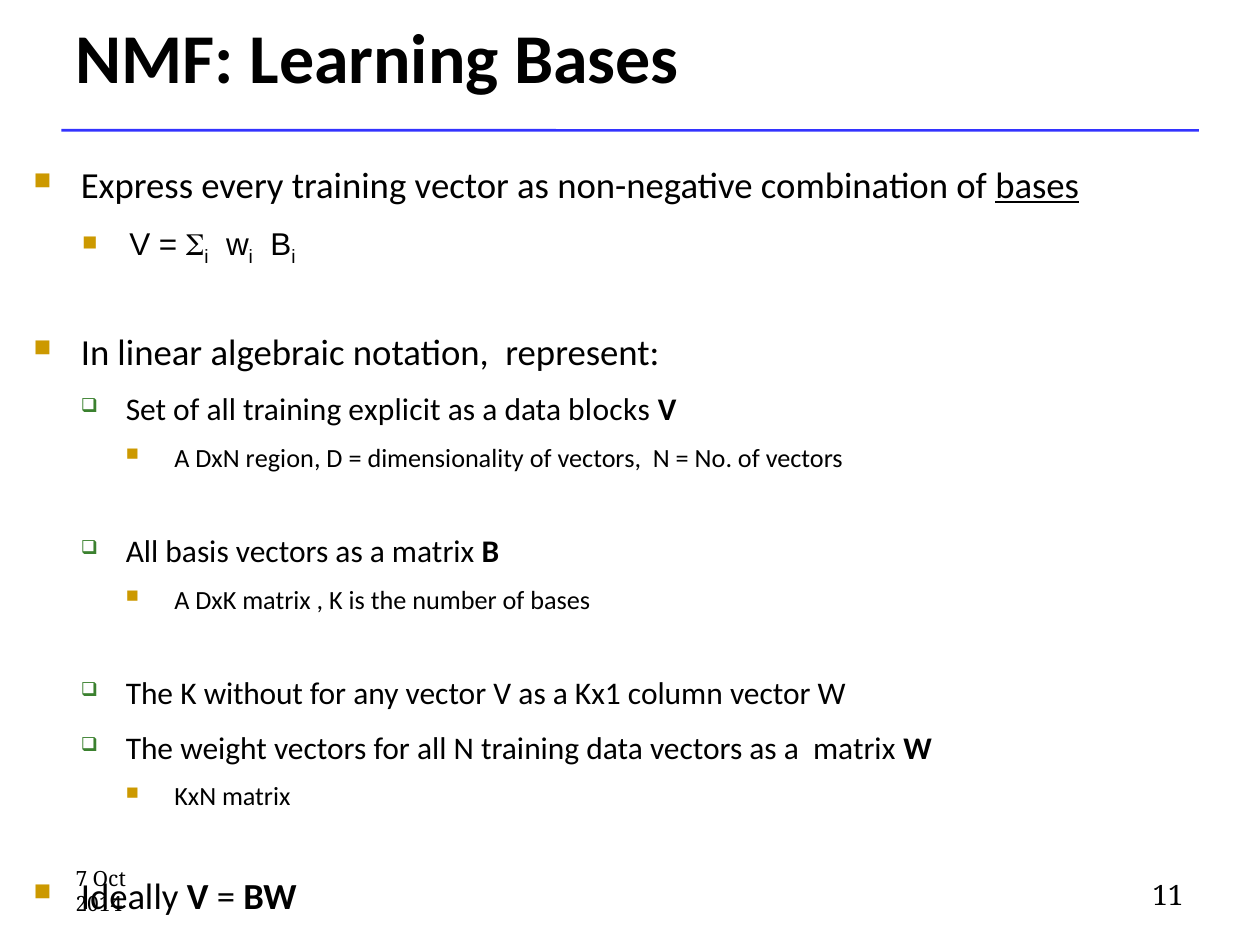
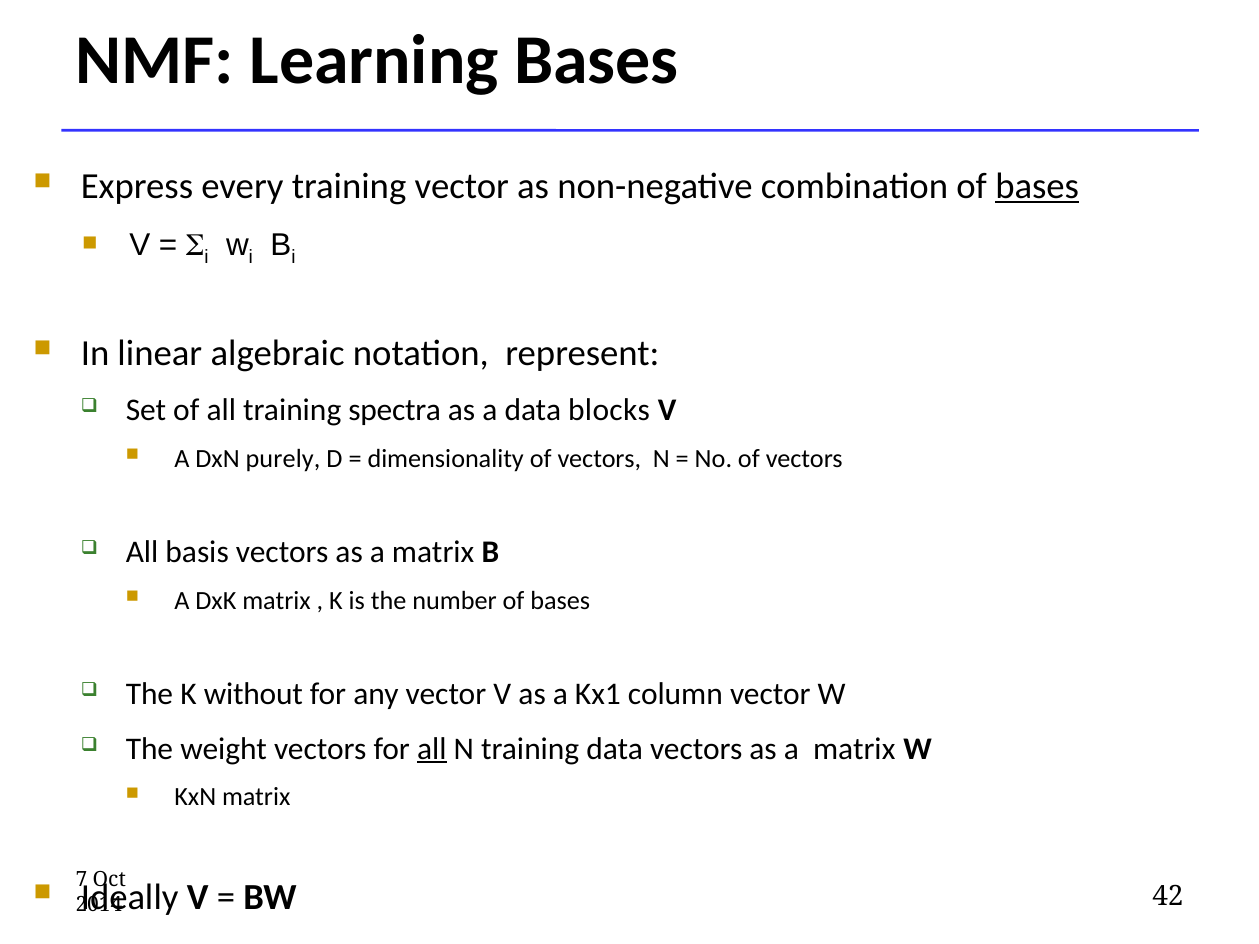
explicit: explicit -> spectra (395, 411)
region: region -> purely (283, 459)
all underline: none -> present (432, 749)
11: 11 -> 42 (1168, 897)
